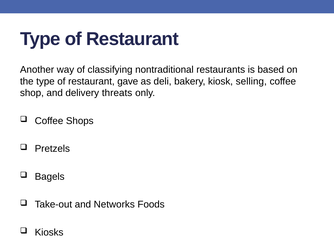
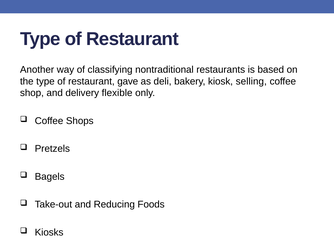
threats: threats -> flexible (117, 93)
Networks: Networks -> Reducing (114, 204)
